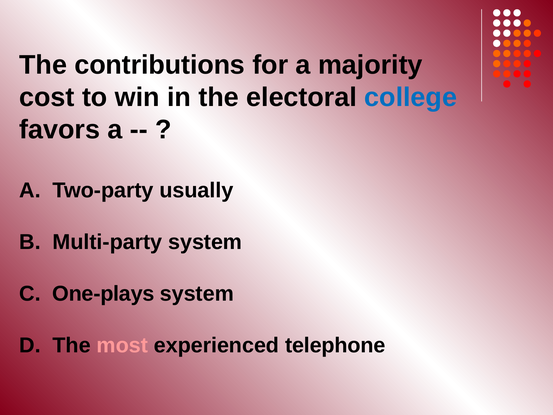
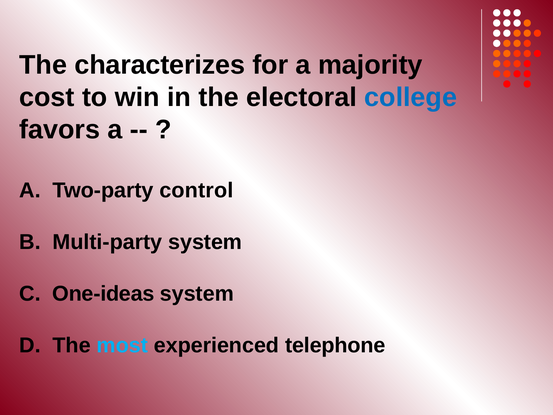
contributions: contributions -> characterizes (160, 65)
usually: usually -> control (196, 190)
One-plays: One-plays -> One-ideas (103, 294)
most colour: pink -> light blue (122, 345)
